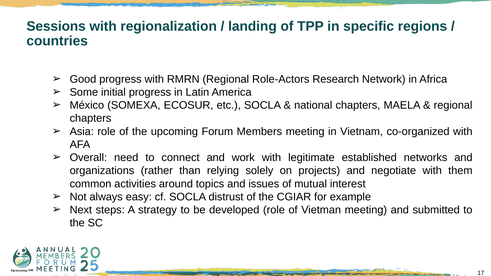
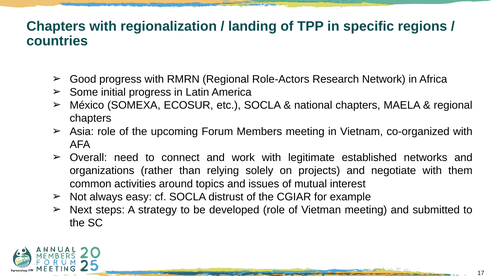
Sessions: Sessions -> Chapters (56, 26)
